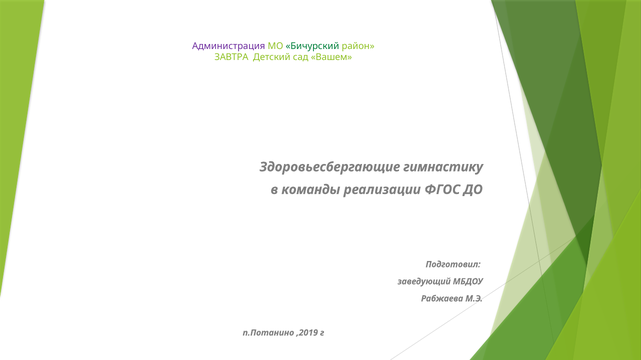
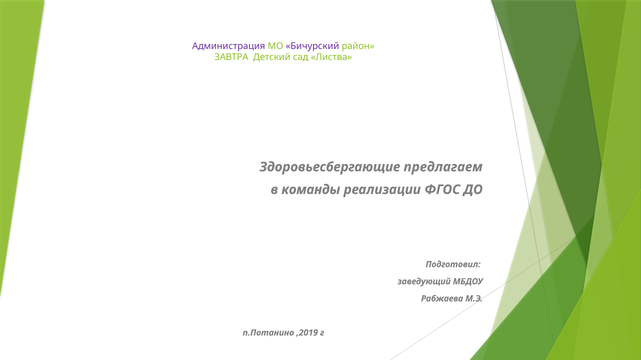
Бичурский colour: green -> purple (312, 46)
Вашем: Вашем -> Листва (331, 57)
гимнастику: гимнастику -> предлагаем (443, 167)
